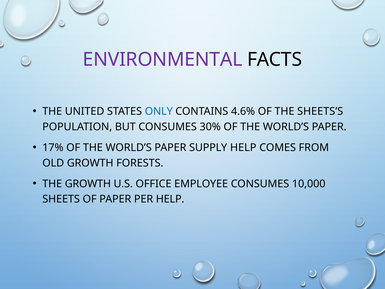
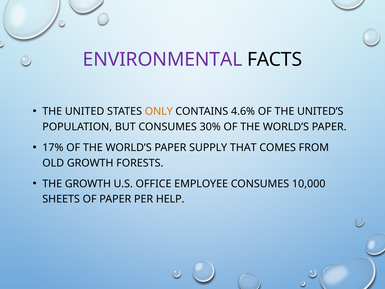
ONLY colour: blue -> orange (159, 111)
SHEETS’S: SHEETS’S -> UNITED’S (320, 111)
SUPPLY HELP: HELP -> THAT (243, 147)
